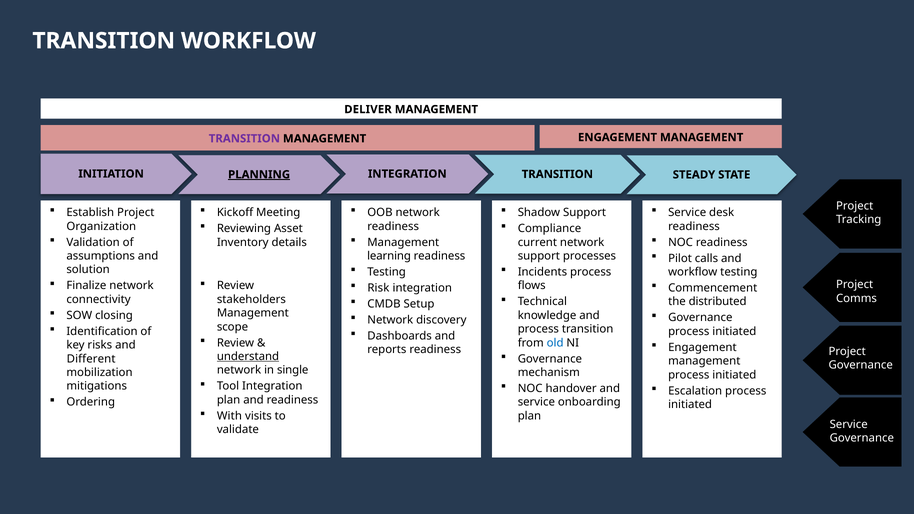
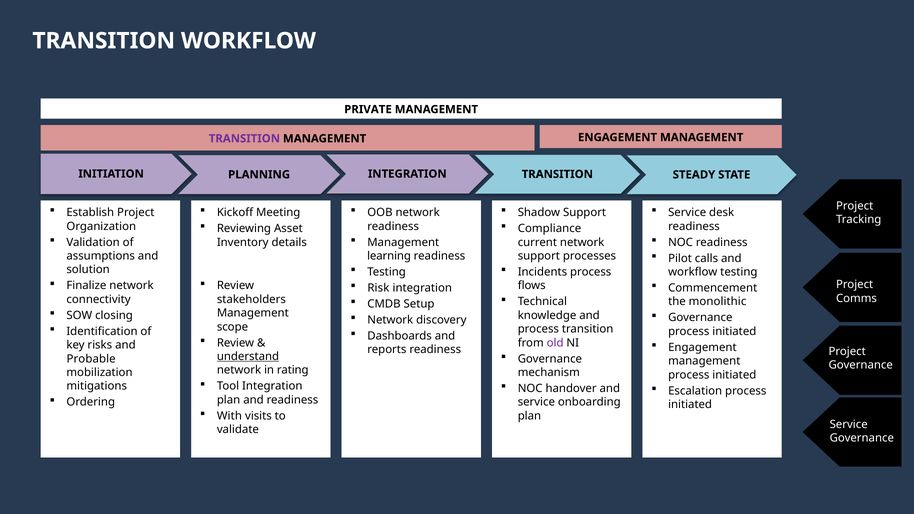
DELIVER: DELIVER -> PRIVATE (368, 109)
PLANNING underline: present -> none (259, 175)
distributed: distributed -> monolithic (718, 302)
old colour: blue -> purple (555, 343)
Different: Different -> Probable (91, 359)
single: single -> rating (293, 370)
